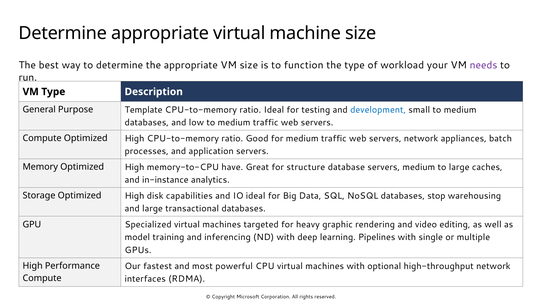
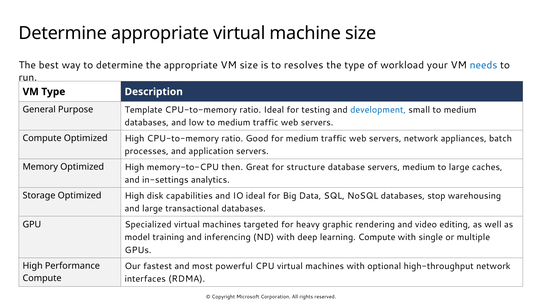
function: function -> resolves (304, 65)
needs colour: purple -> blue (484, 65)
have: have -> then (232, 167)
in-instance: in-instance -> in-settings (165, 180)
learning Pipelines: Pipelines -> Compute (377, 237)
